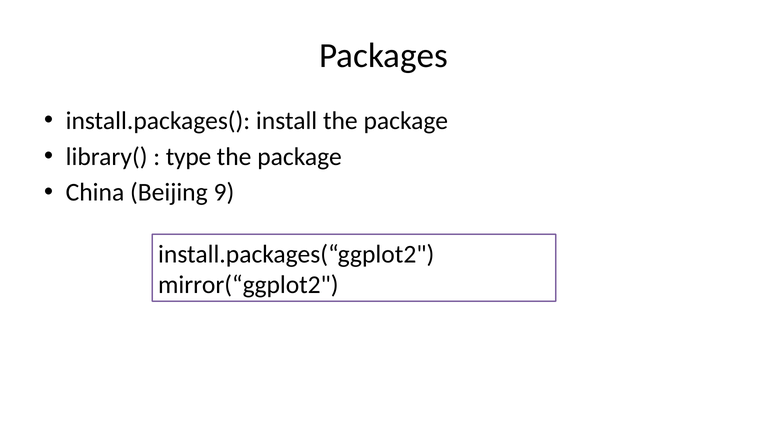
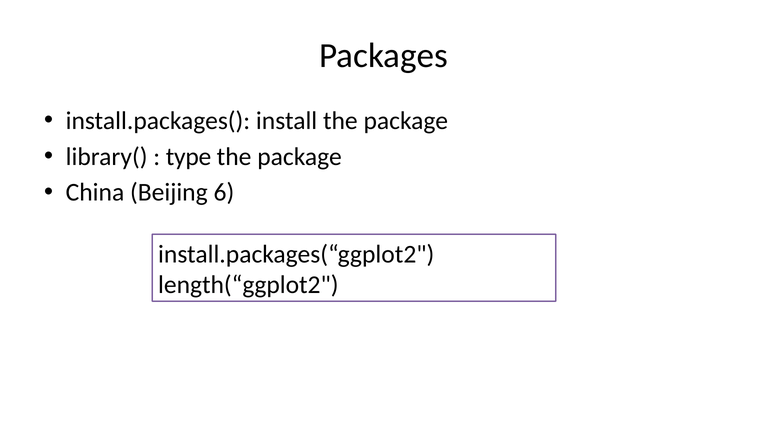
9: 9 -> 6 (224, 192)
mirror(“ggplot2: mirror(“ggplot2 -> length(“ggplot2 (248, 284)
